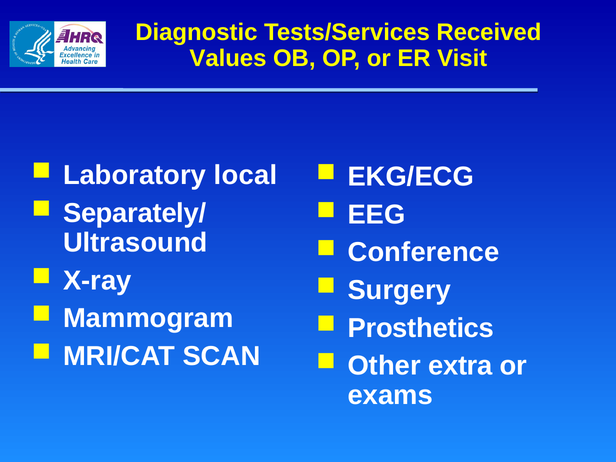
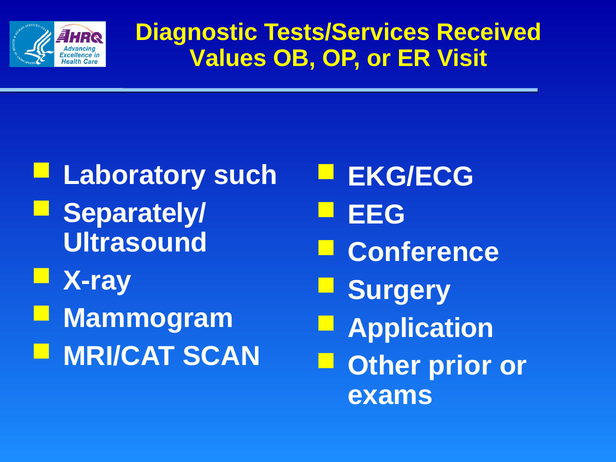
local: local -> such (246, 175)
Prosthetics: Prosthetics -> Application (421, 328)
extra: extra -> prior (460, 366)
